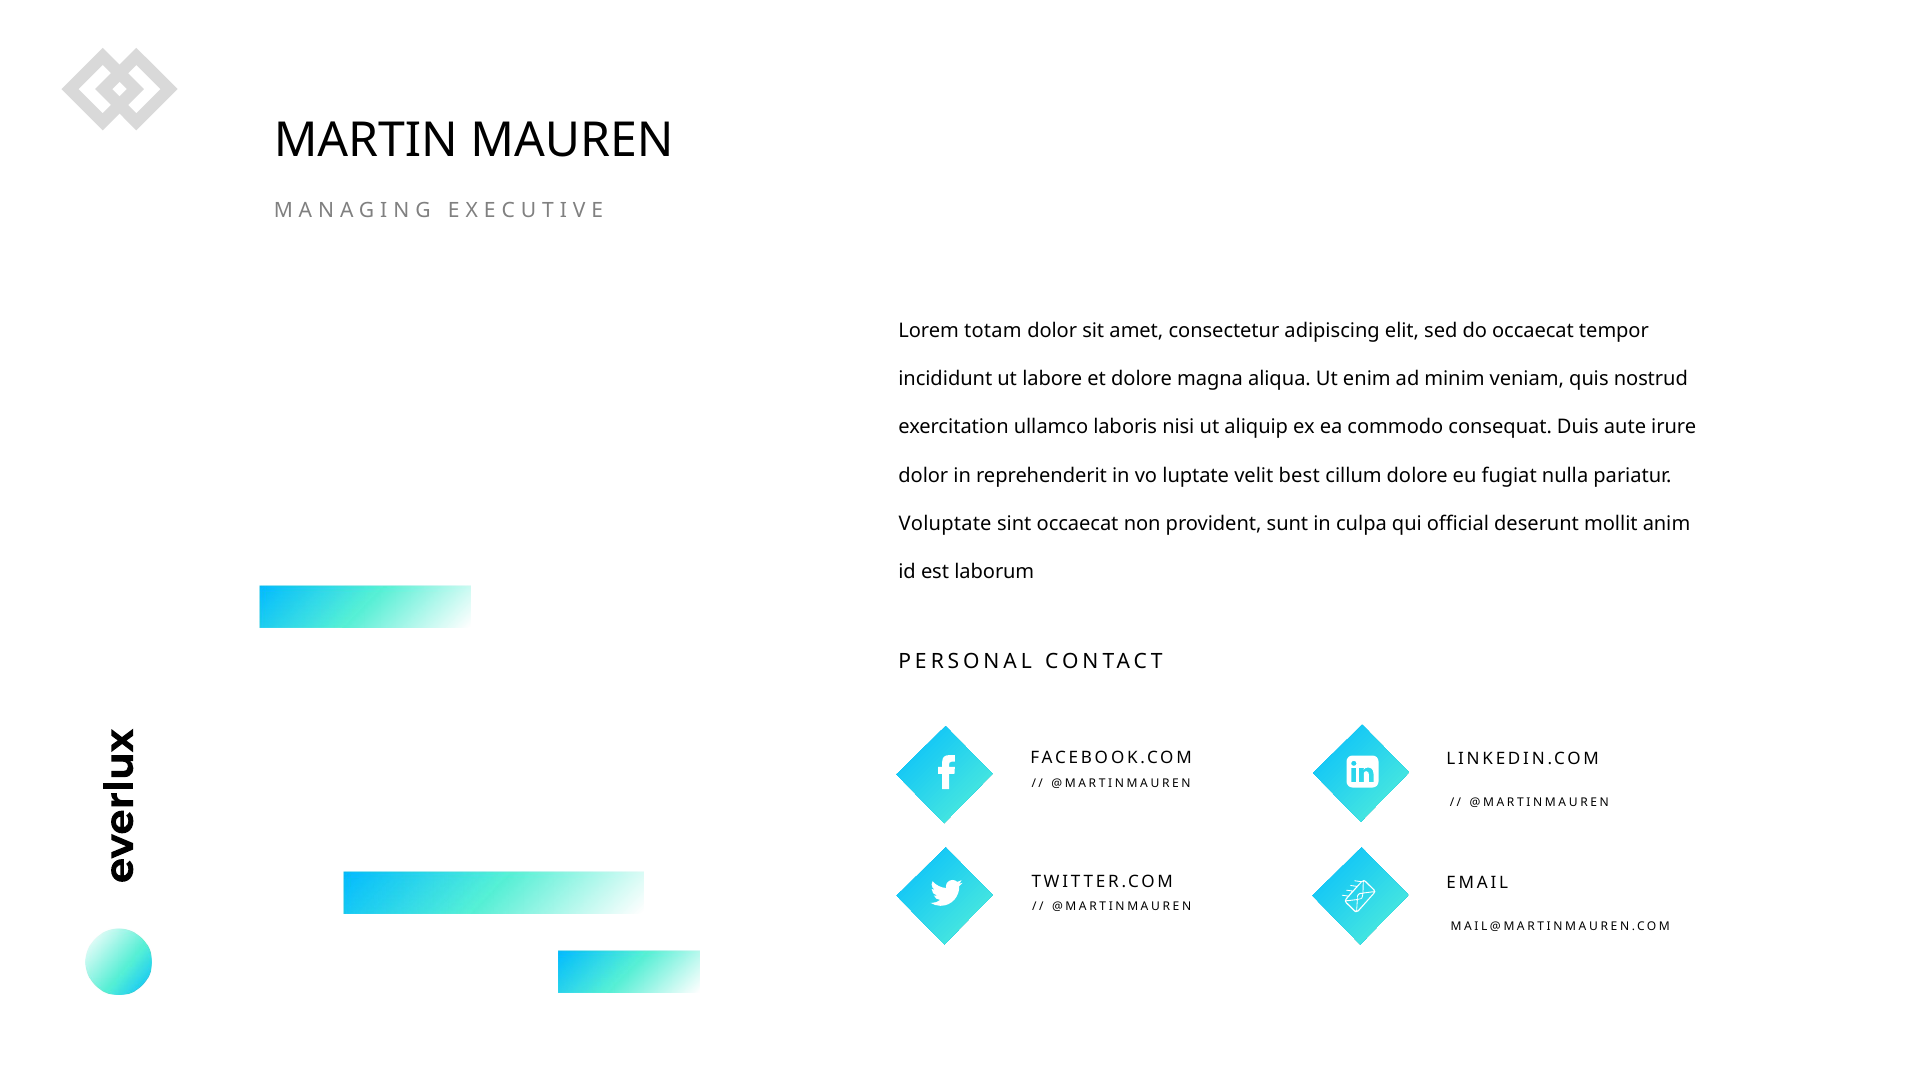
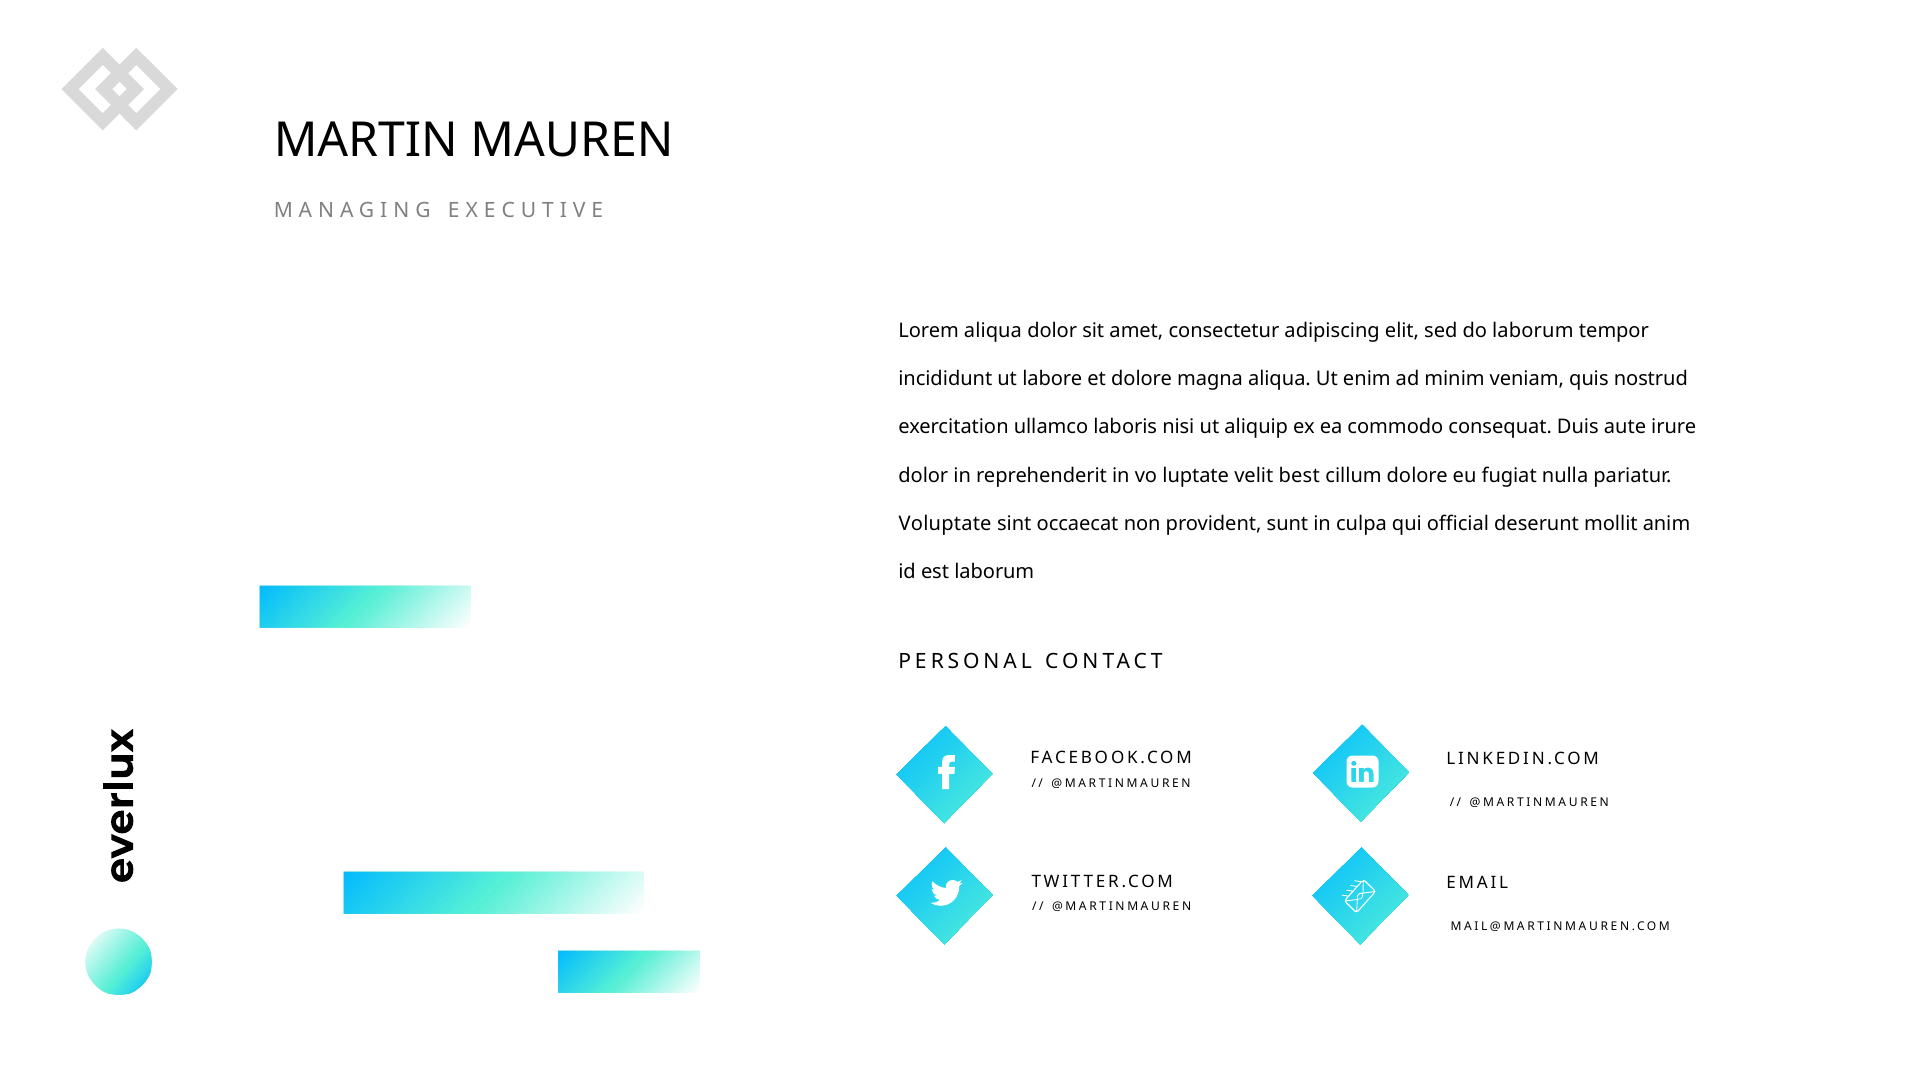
Lorem totam: totam -> aliqua (993, 331)
do occaecat: occaecat -> laborum (1533, 331)
